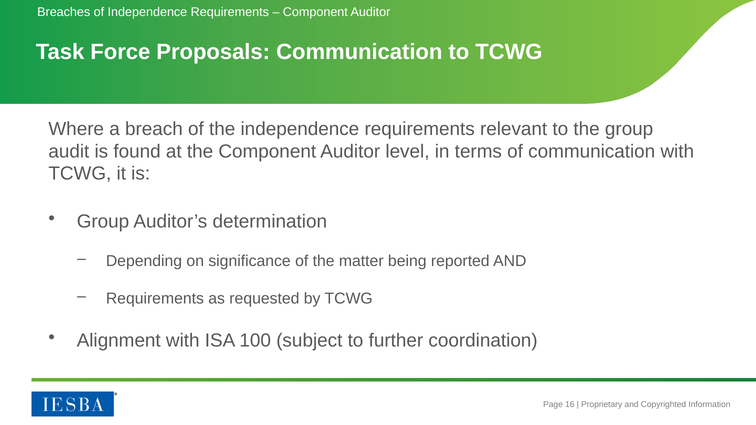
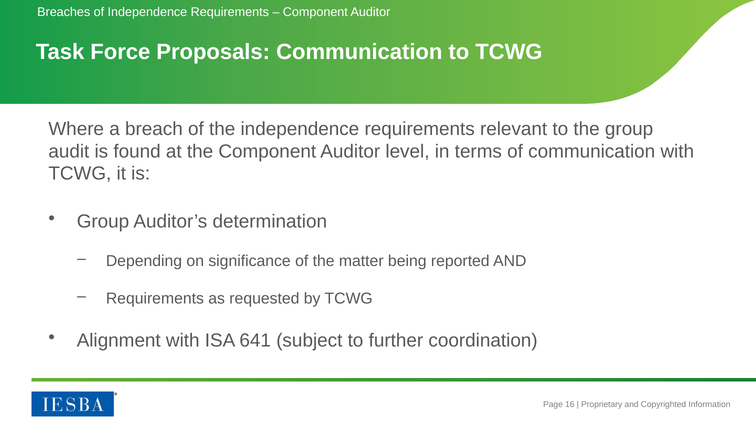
100: 100 -> 641 (255, 341)
